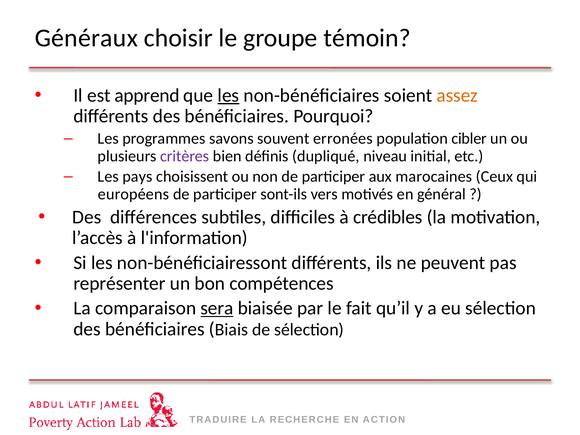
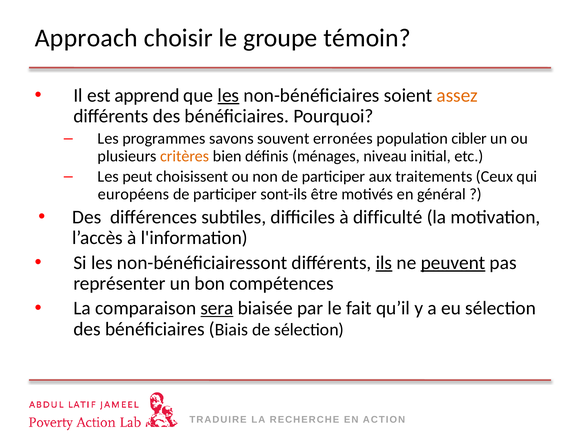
Généraux: Généraux -> Approach (86, 38)
critères colour: purple -> orange (185, 156)
dupliqué: dupliqué -> ménages (326, 156)
pays: pays -> peut (138, 177)
marocaines: marocaines -> traitements (434, 177)
vers: vers -> être (324, 194)
crédibles: crédibles -> difficulté (388, 217)
ils underline: none -> present (384, 263)
peuvent underline: none -> present (453, 263)
